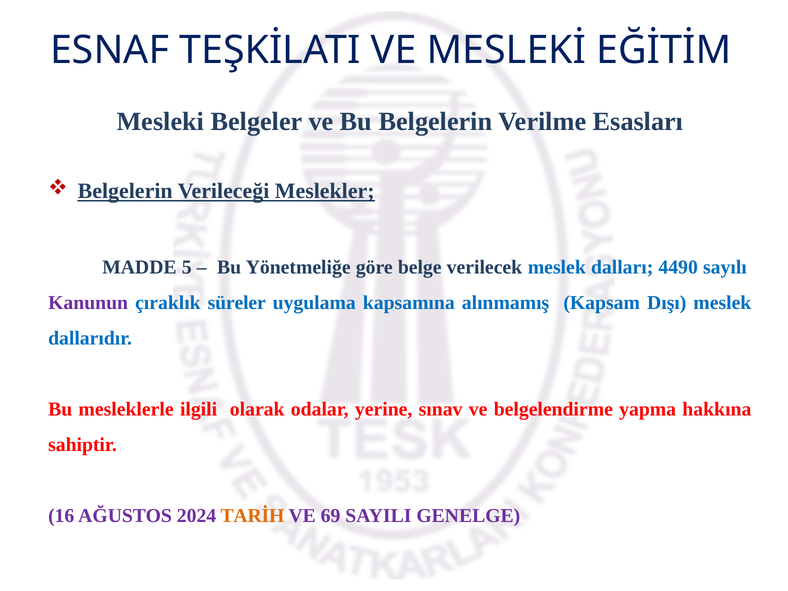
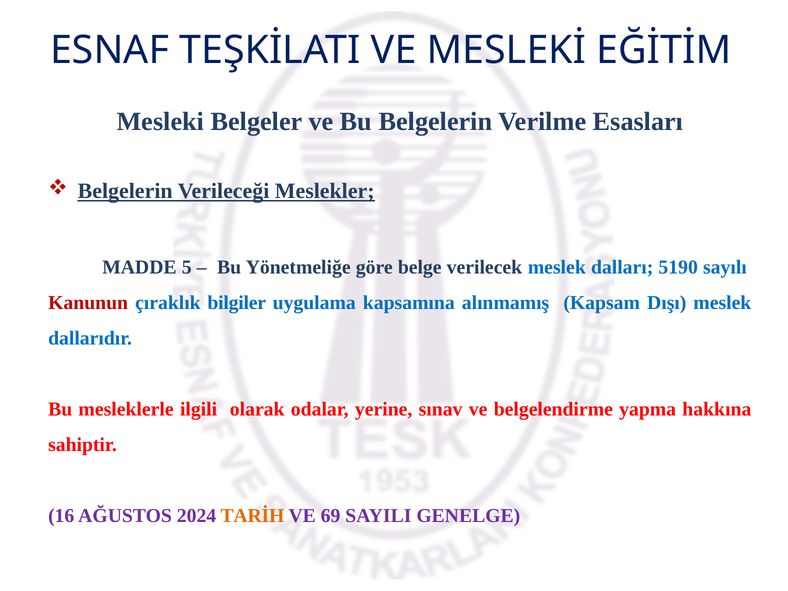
4490: 4490 -> 5190 (678, 267)
Kanunun colour: purple -> red (88, 303)
süreler: süreler -> bilgiler (237, 303)
